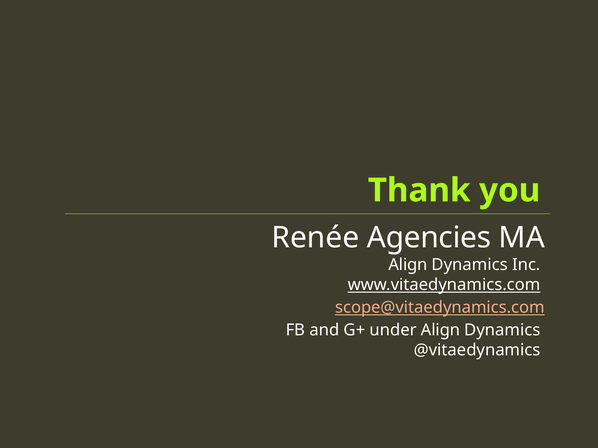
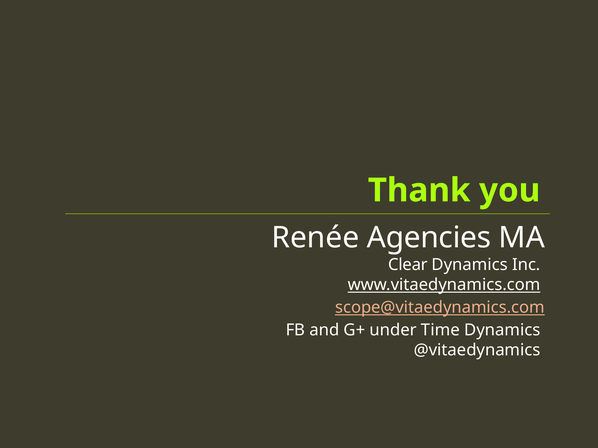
Align: Align -> Clear (408, 265)
under Align: Align -> Time (440, 330)
